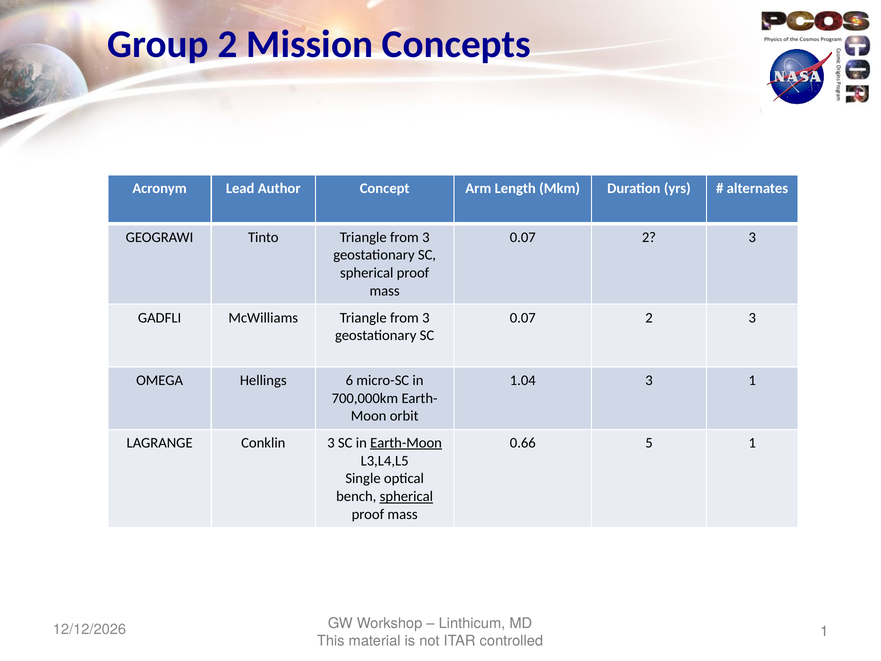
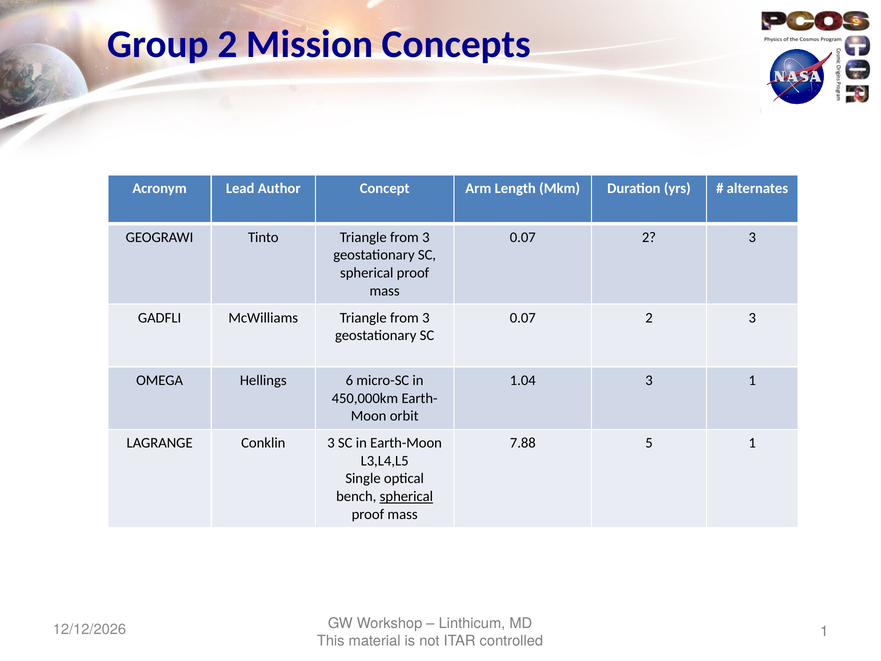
700,000km: 700,000km -> 450,000km (365, 398)
Earth-Moon underline: present -> none (406, 443)
0.66: 0.66 -> 7.88 (523, 443)
